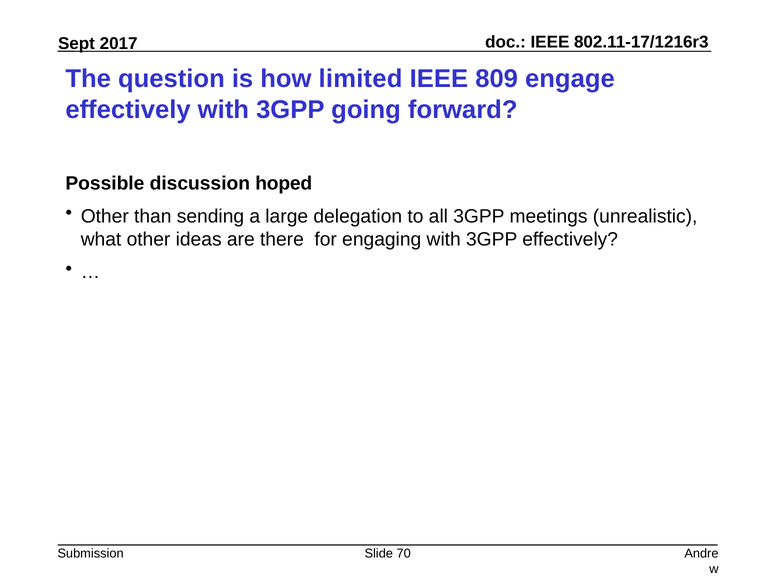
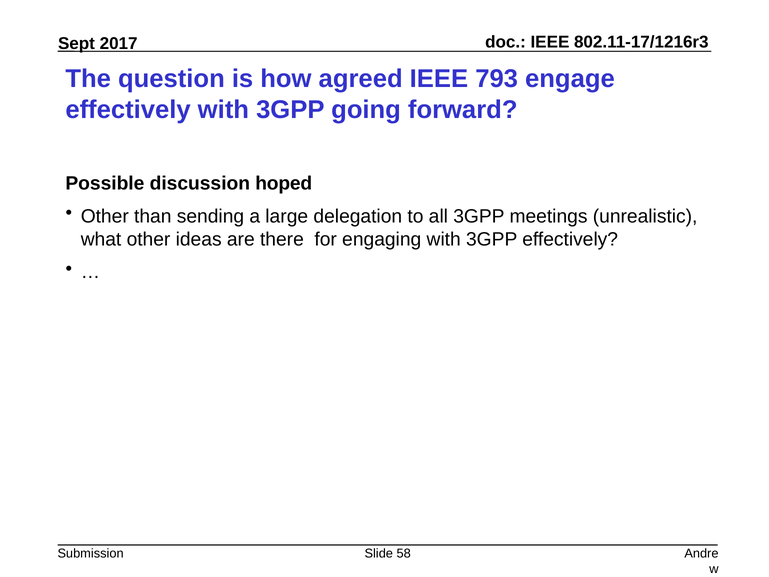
limited: limited -> agreed (361, 79)
809: 809 -> 793 (497, 79)
70: 70 -> 58 (404, 553)
